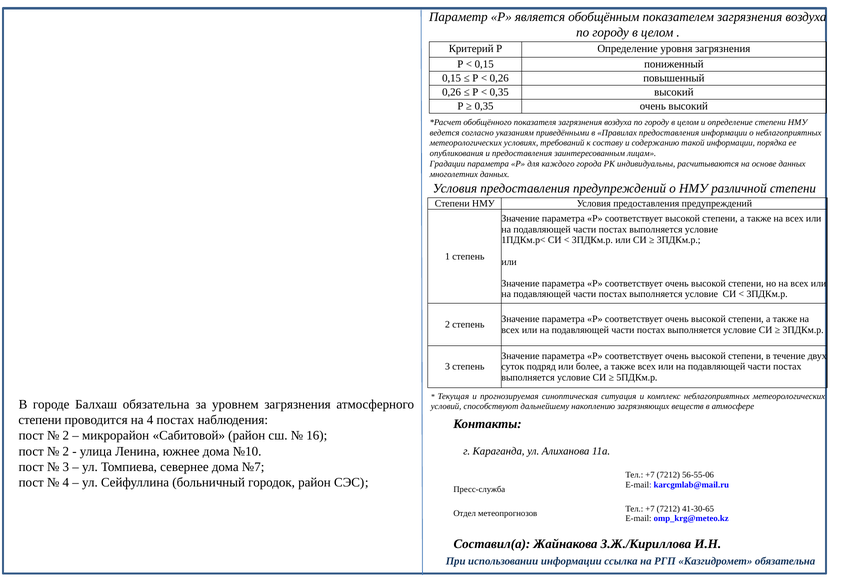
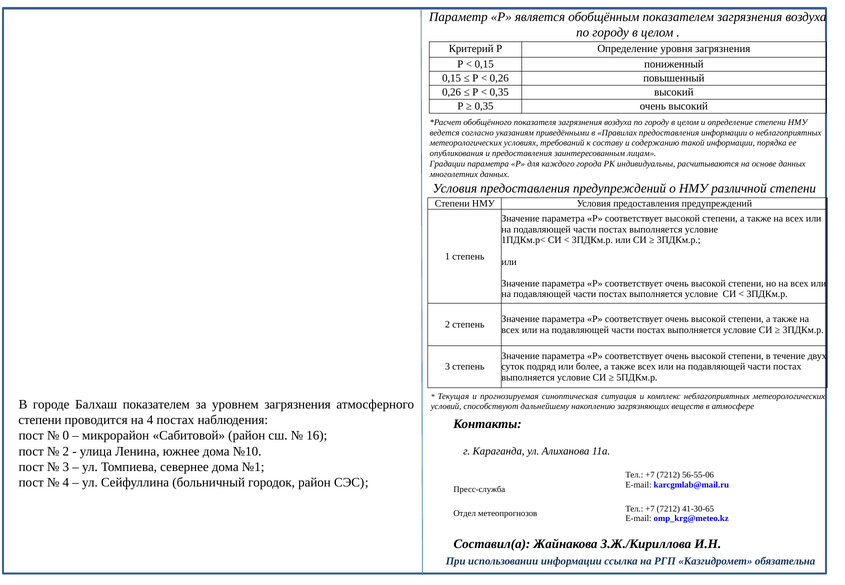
Балхаш обязательна: обязательна -> показателем (156, 405)
2: 2 -> 0 (66, 436)
№7: №7 -> №1 (253, 467)
